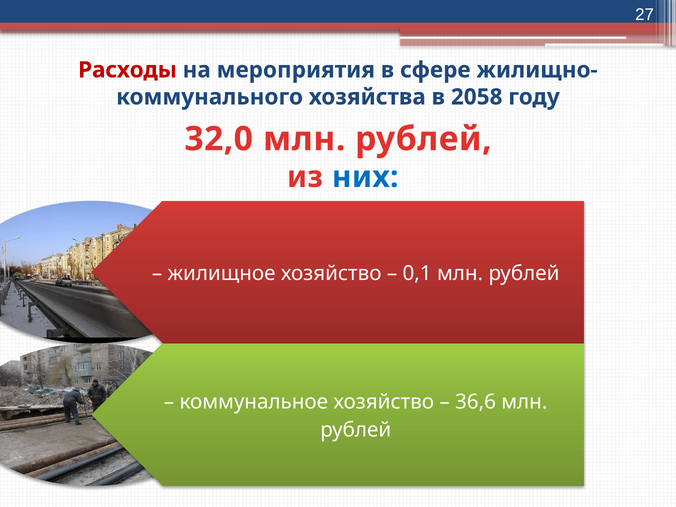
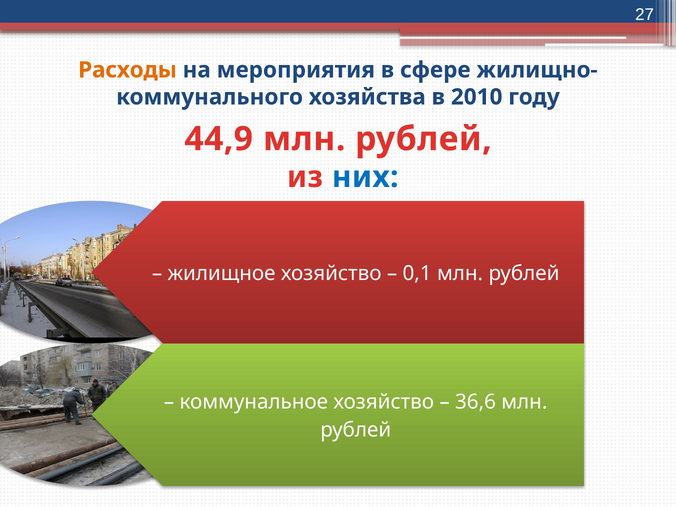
Расходы colour: red -> orange (128, 70)
2058: 2058 -> 2010 (477, 97)
32,0: 32,0 -> 44,9 (219, 139)
